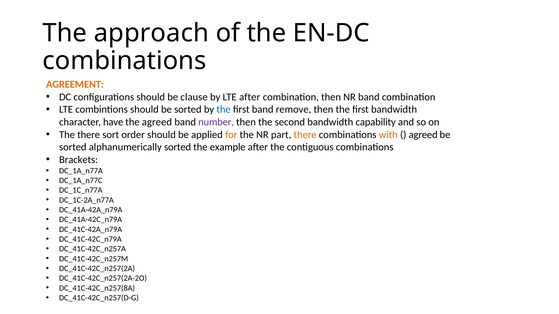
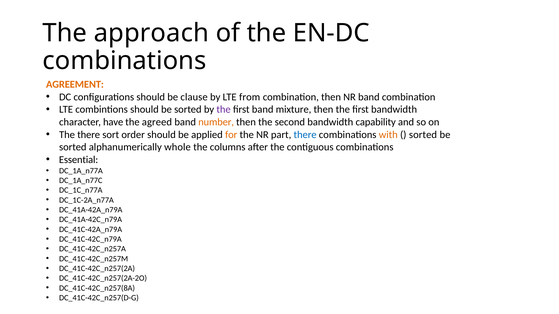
LTE after: after -> from (250, 97)
the colour: blue -> purple (224, 110)
remove: remove -> mixture (294, 110)
number colour: purple -> orange (216, 122)
there colour: orange -> blue (305, 135)
agreed: agreed -> sorted (423, 135)
alphanumerically sorted: sorted -> whole (177, 147)
example: example -> columns (228, 147)
Brackets: Brackets -> Essential (79, 160)
